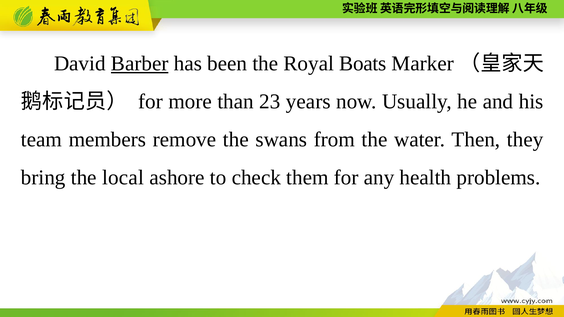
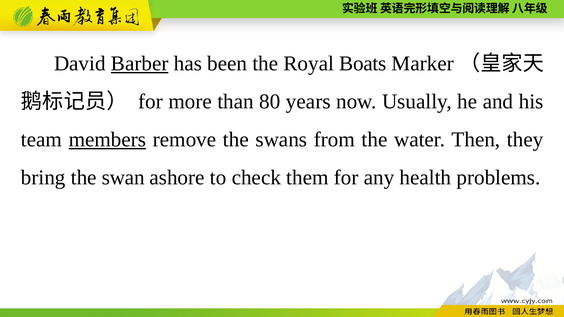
23: 23 -> 80 (270, 102)
members underline: none -> present (107, 140)
local: local -> swan (123, 178)
